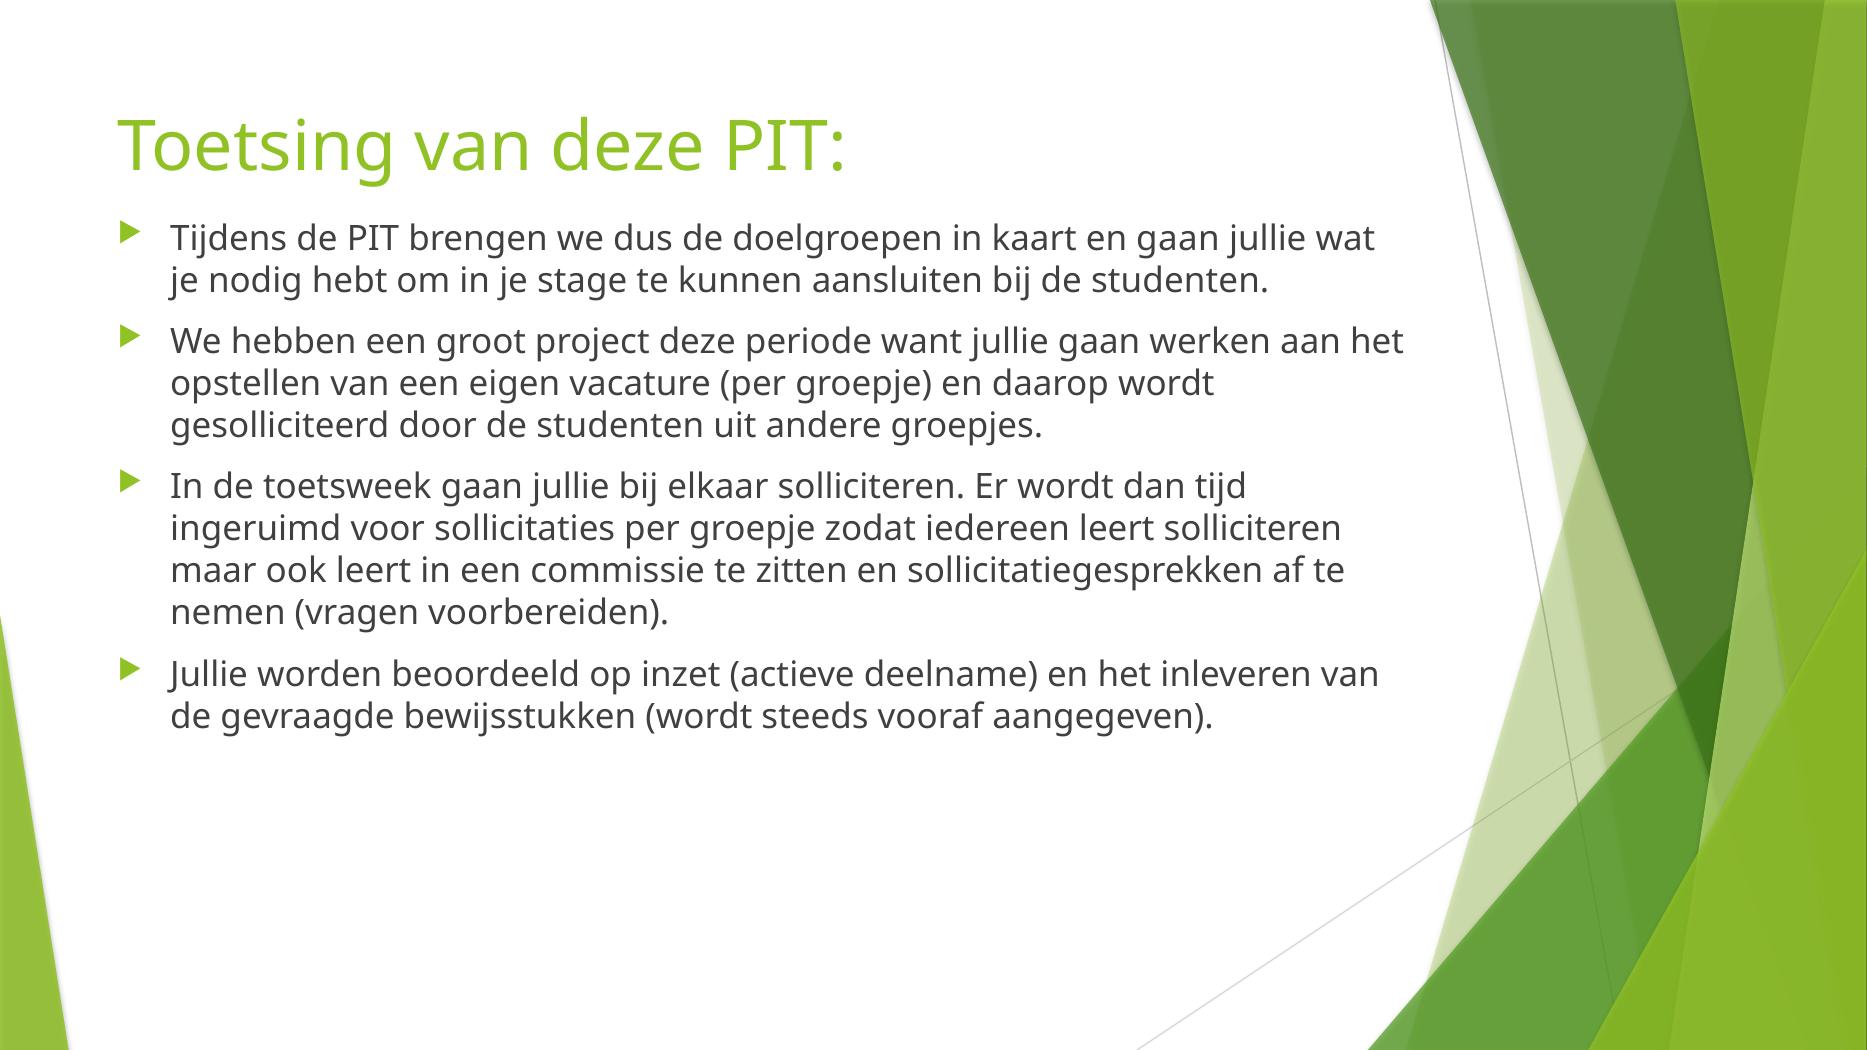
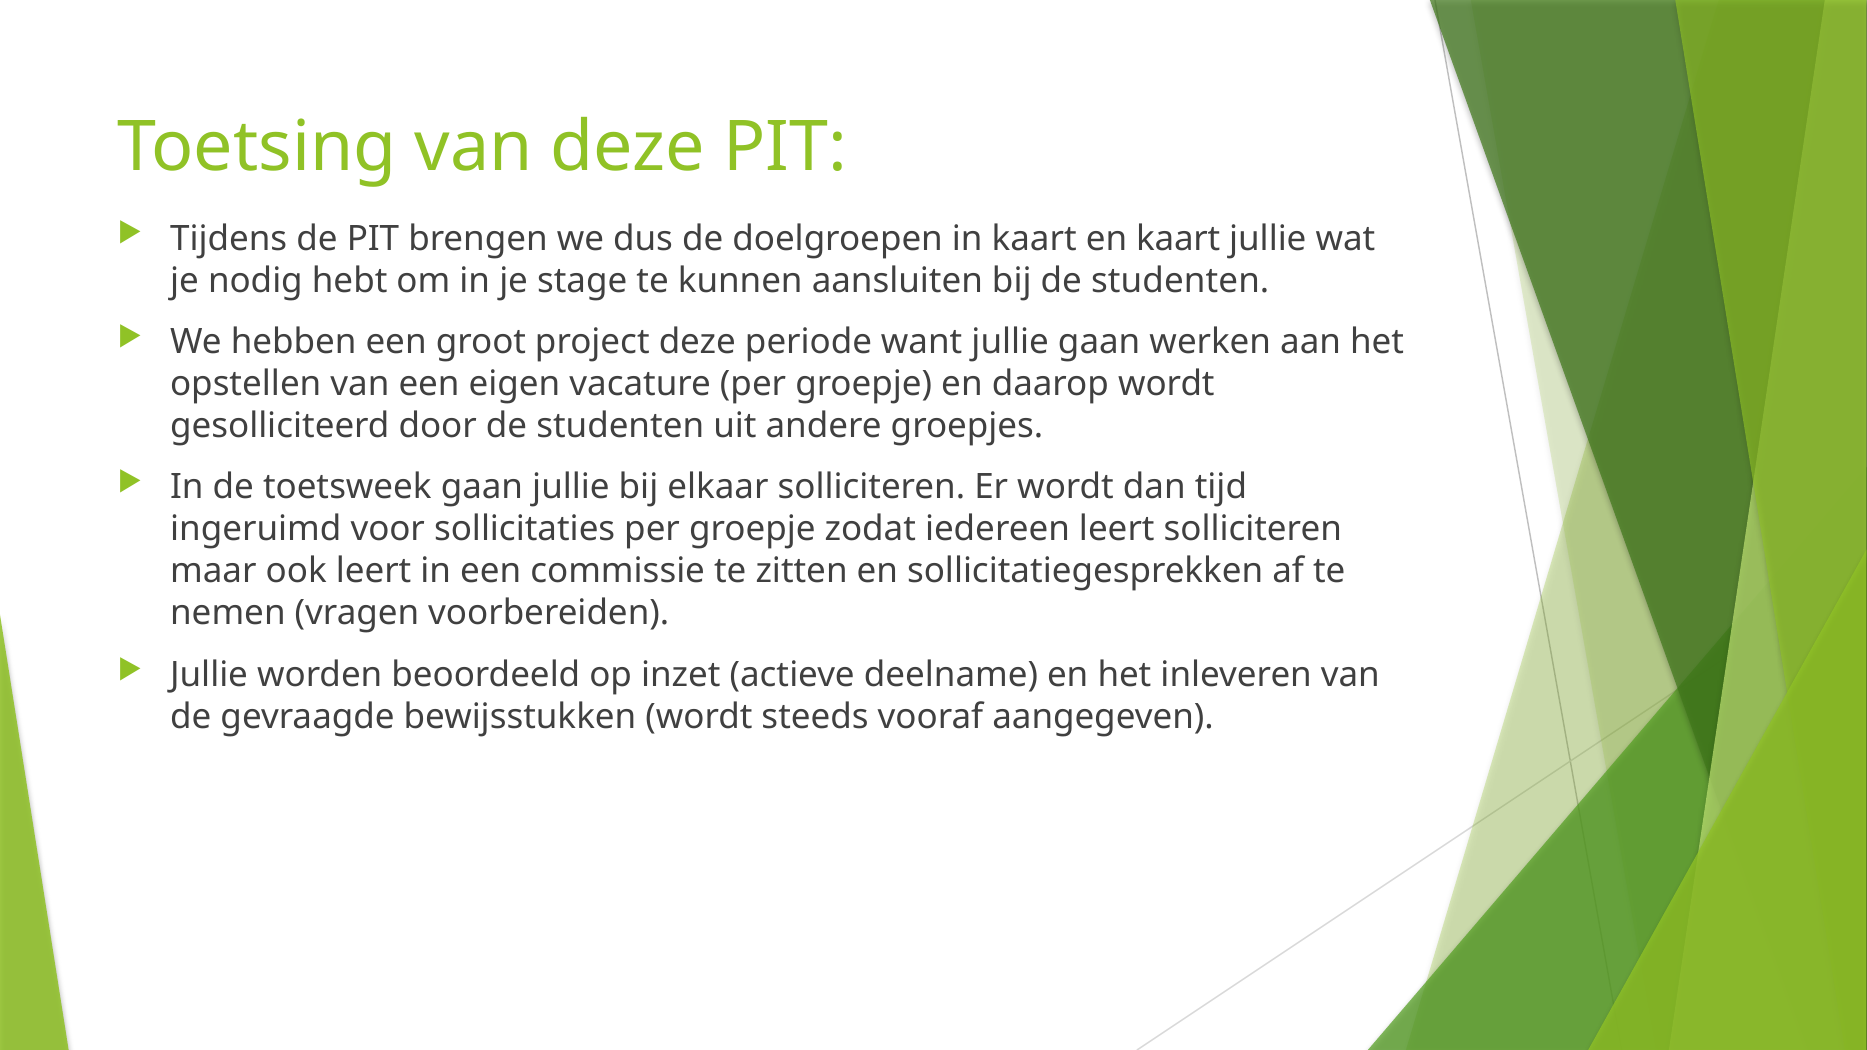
en gaan: gaan -> kaart (1178, 239)
